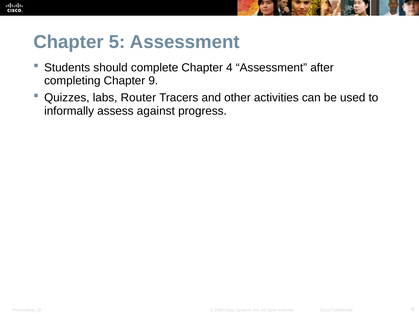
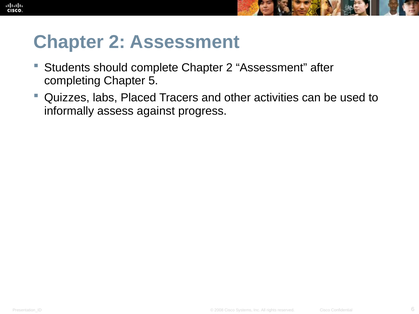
5: 5 -> 2 (117, 42)
complete Chapter 4: 4 -> 2 (229, 68)
9: 9 -> 5 (153, 81)
Router: Router -> Placed (138, 98)
